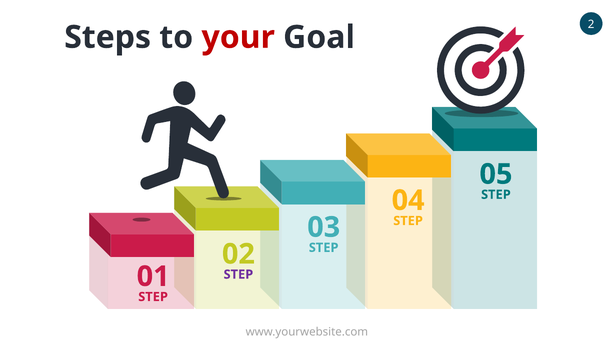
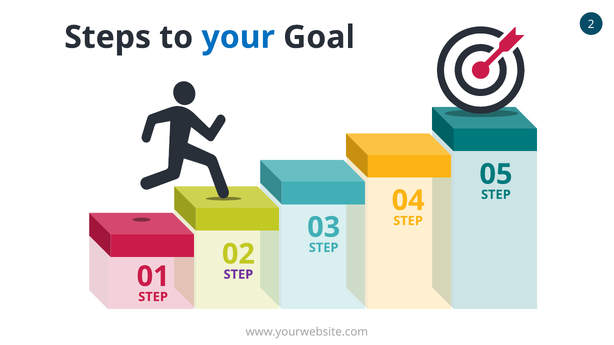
your colour: red -> blue (238, 37)
